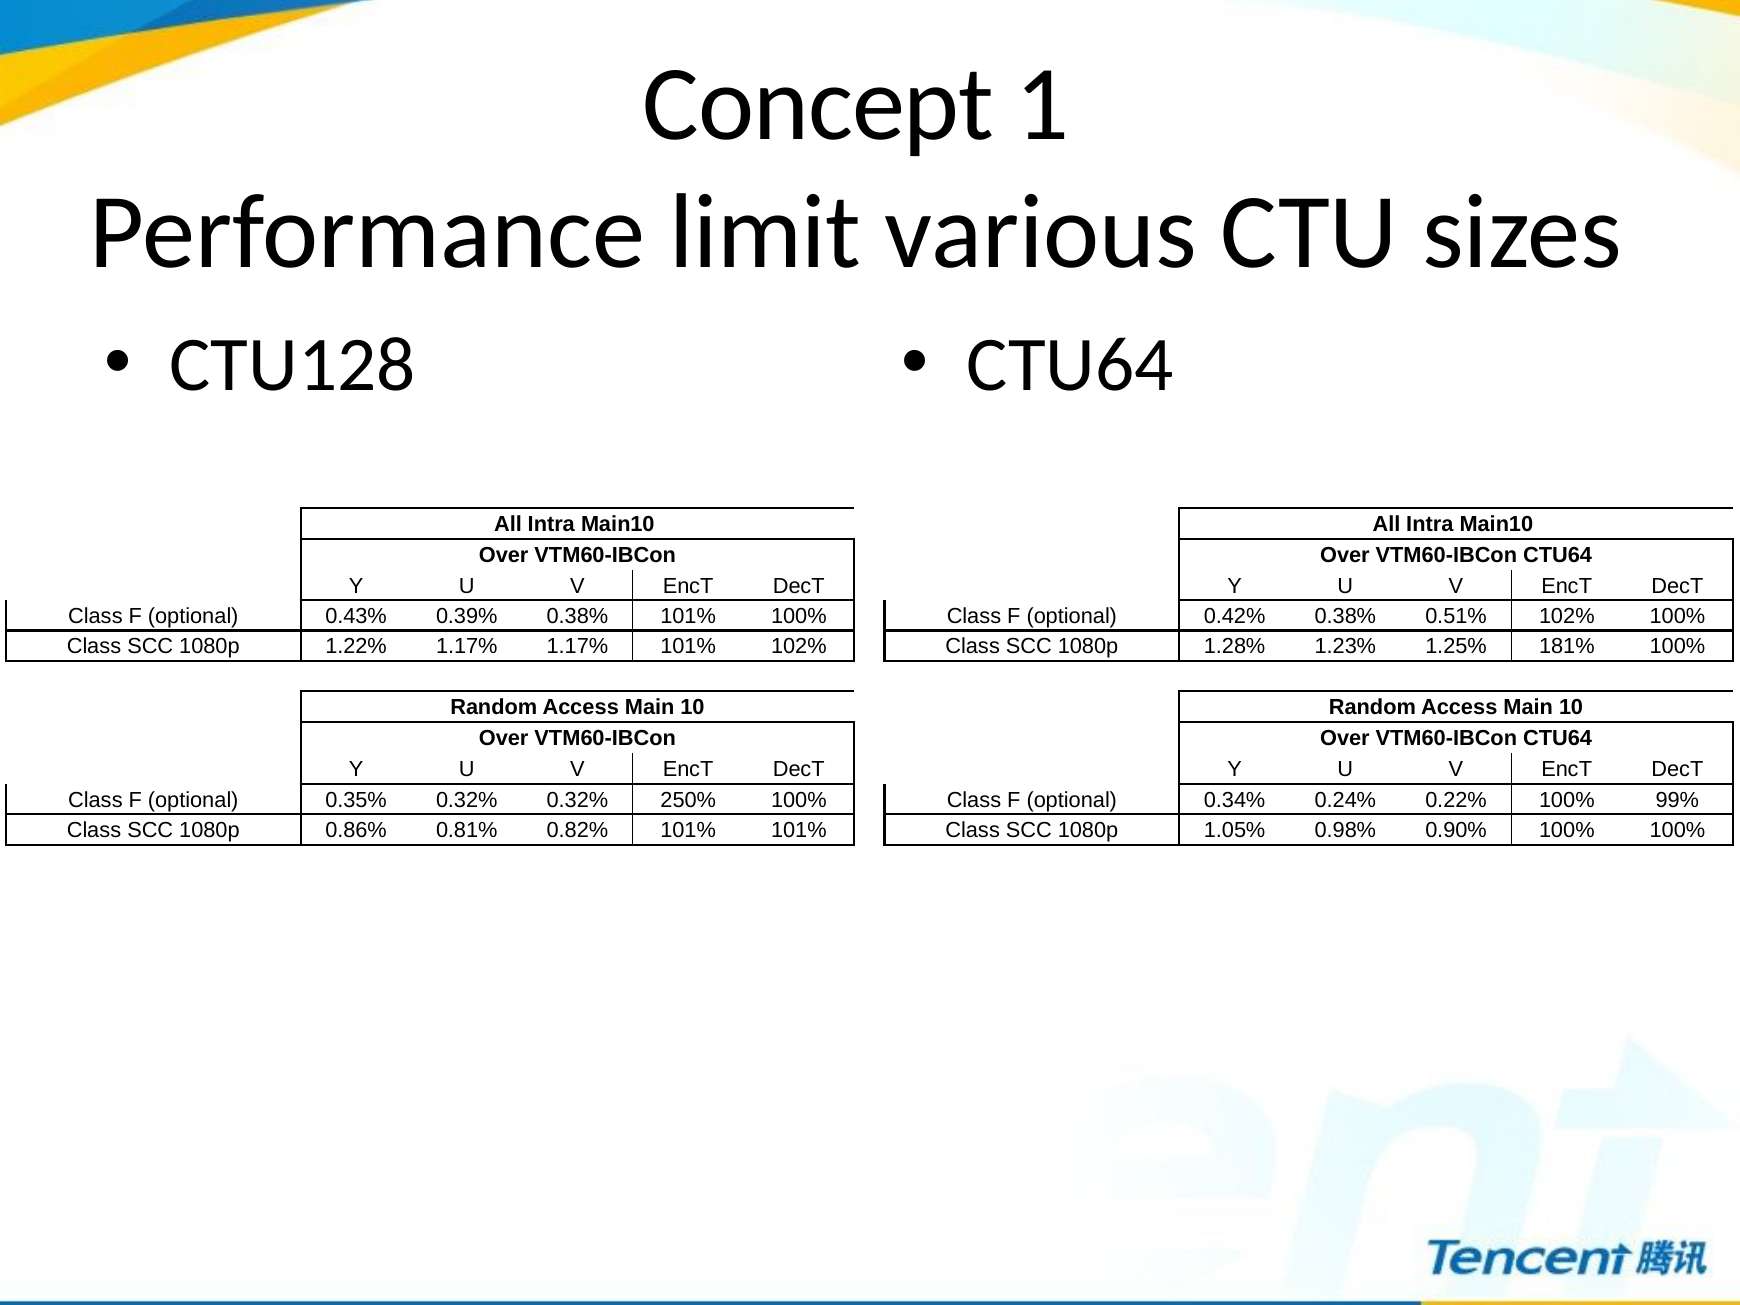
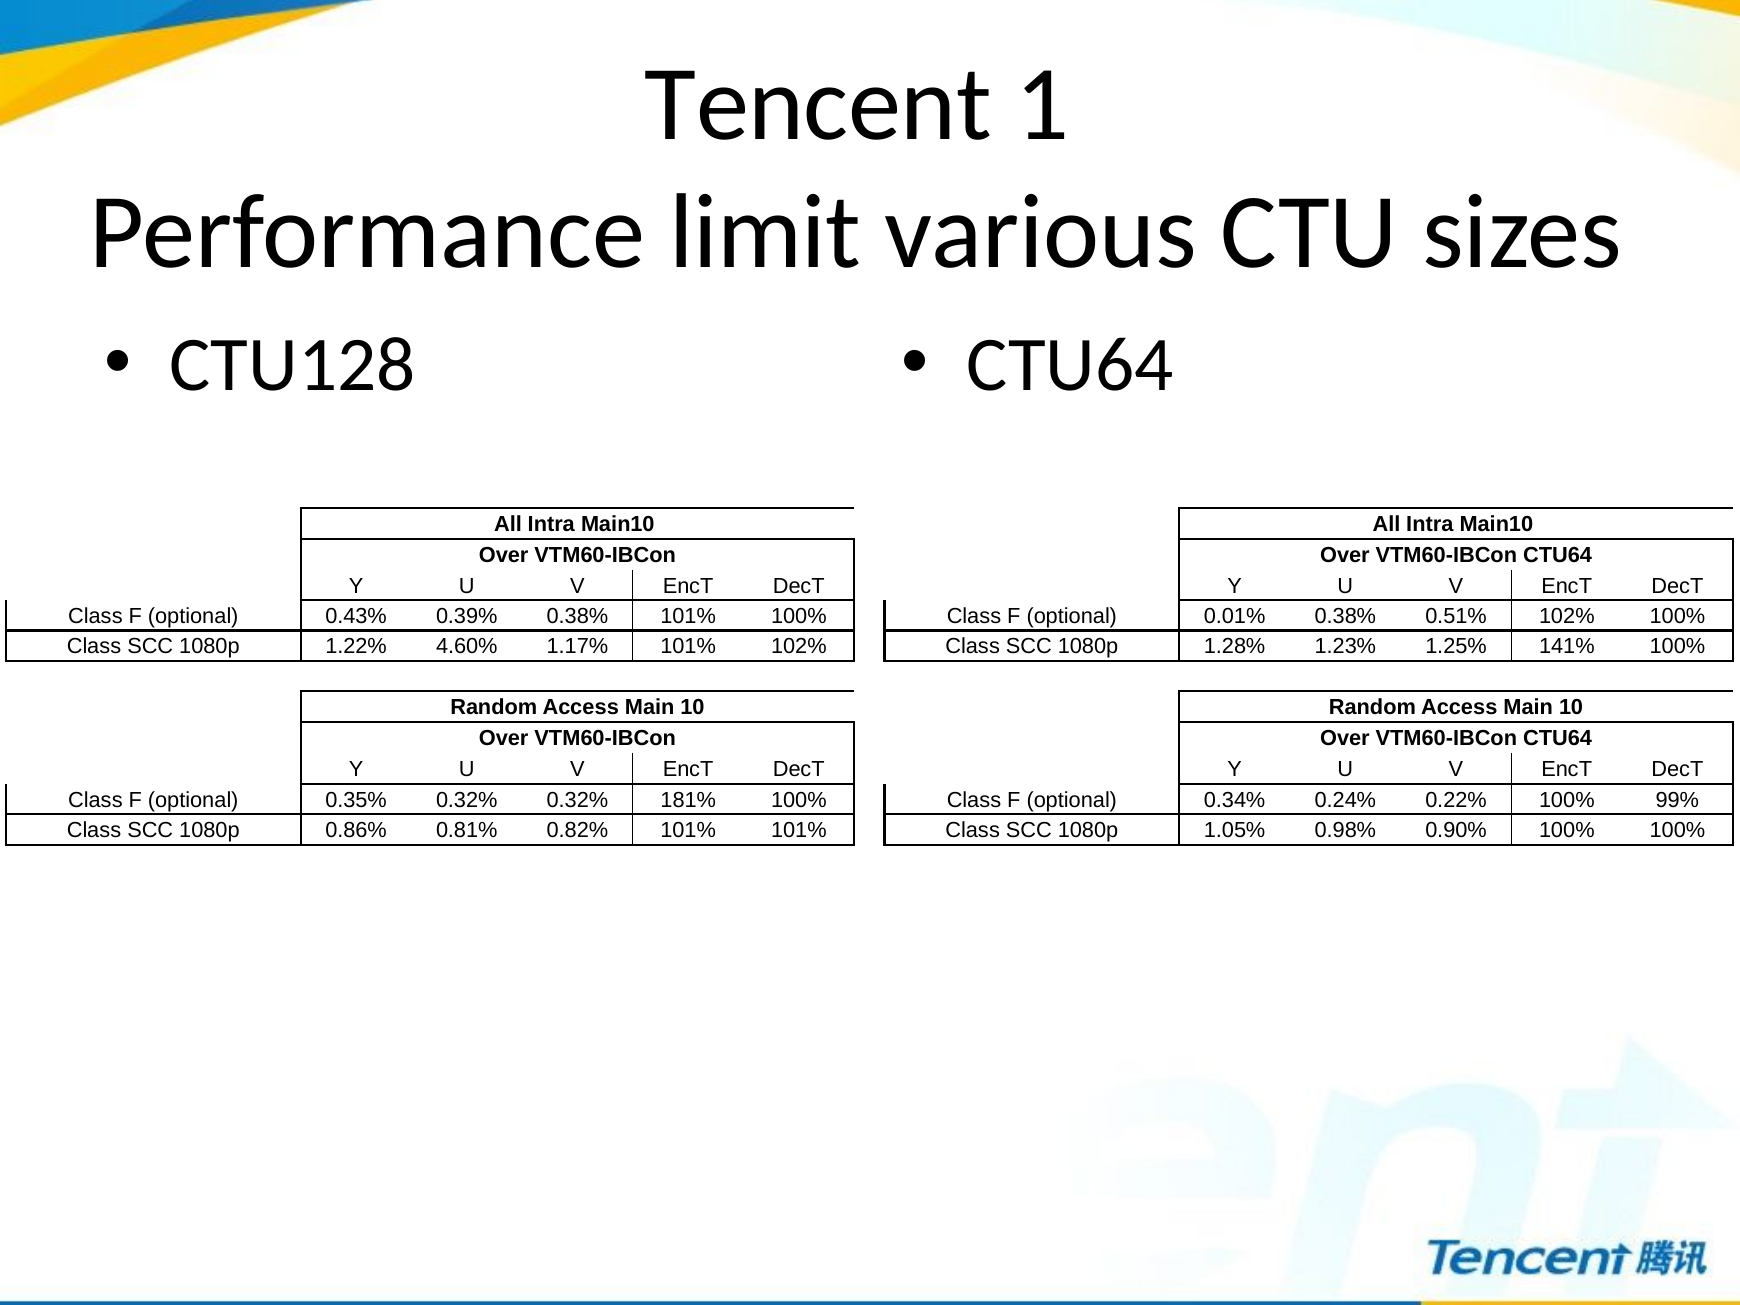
Concept: Concept -> Tencent (818, 105)
0.42%: 0.42% -> 0.01% (1235, 616)
1.22% 1.17%: 1.17% -> 4.60% (467, 646)
181%: 181% -> 141% (1567, 646)
250%: 250% -> 181% (688, 800)
